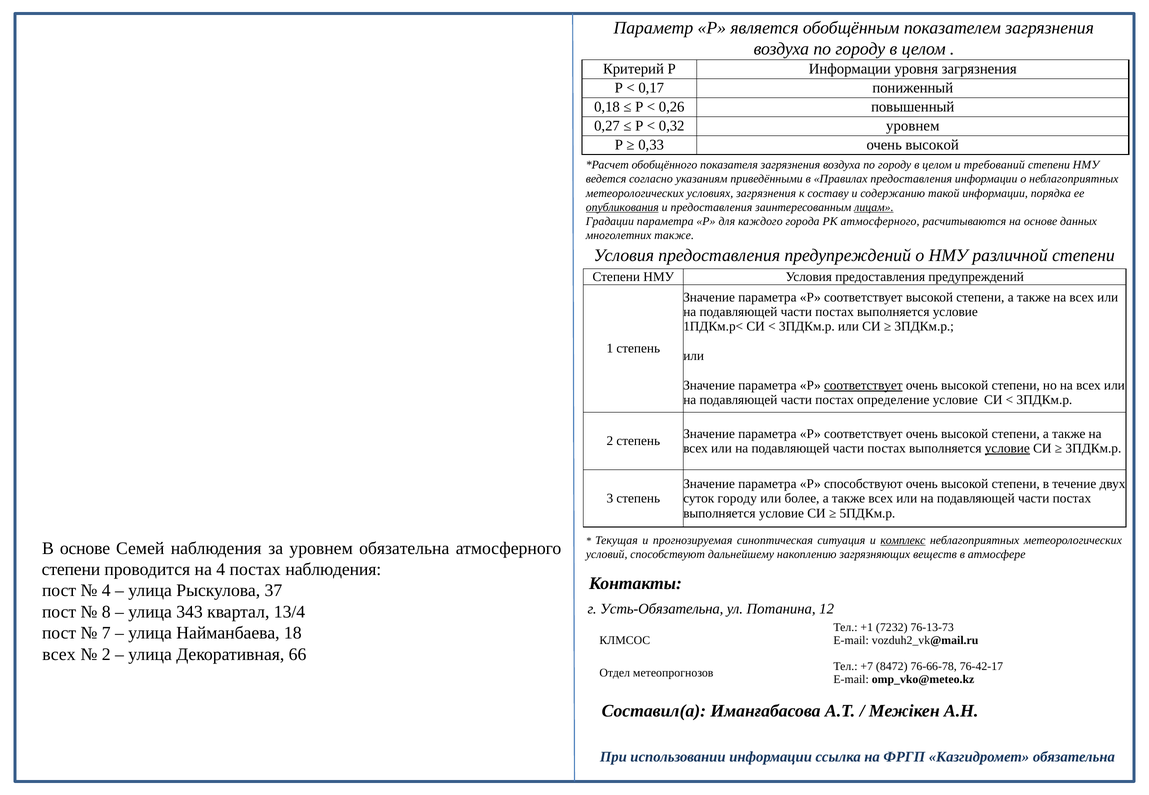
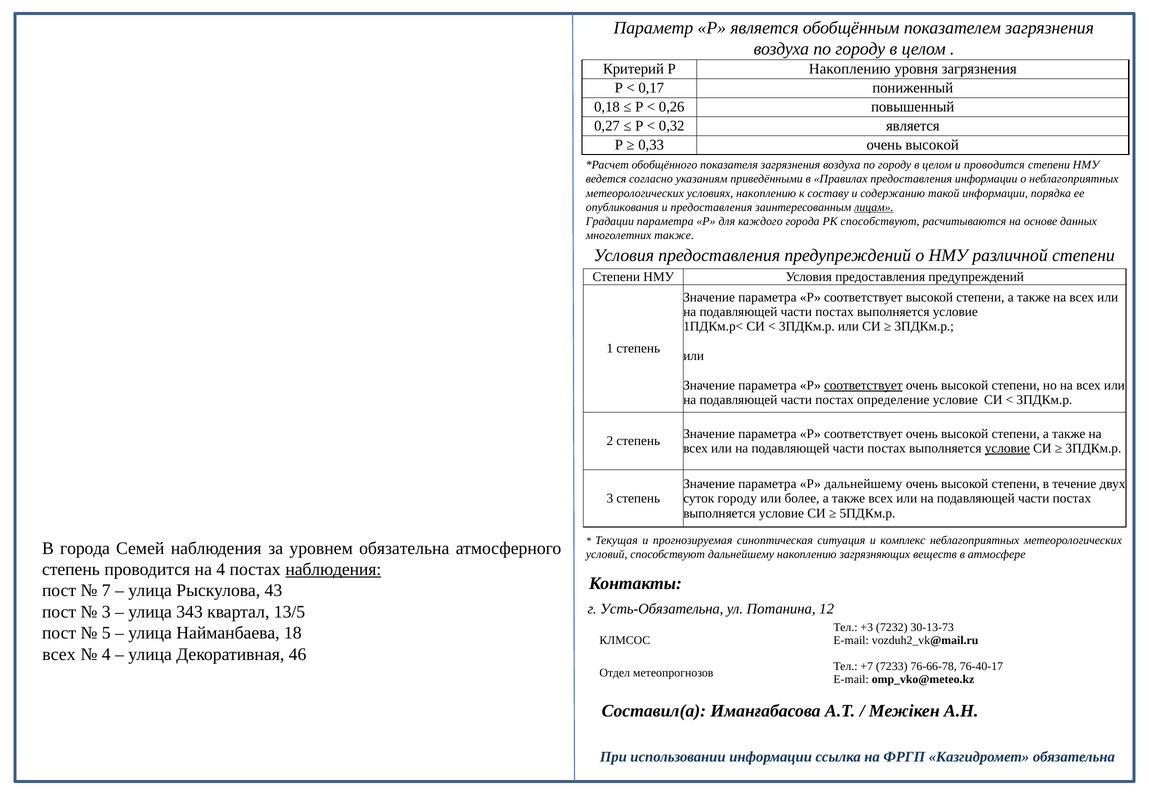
Р Информации: Информации -> Накоплению (850, 69)
0,32 уровнем: уровнем -> является (913, 126)
и требований: требований -> проводится (994, 165)
условиях загрязнения: загрязнения -> накоплению (766, 193)
опубликования underline: present -> none (622, 207)
РК атмосферного: атмосферного -> способствуют (880, 221)
Р способствуют: способствуют -> дальнейшему (863, 484)
комплекс underline: present -> none (903, 541)
В основе: основе -> города (85, 549)
степени: степени -> степень (71, 570)
наблюдения underline: none -> present (333, 570)
4: 4 -> 7 (106, 591)
37: 37 -> 43 (273, 591)
8: 8 -> 3 (106, 612)
13/4: 13/4 -> 13/5 (289, 612)
+1: +1 -> +3 (867, 628)
76-13-73: 76-13-73 -> 30-13-73 (932, 628)
7: 7 -> 5 (106, 633)
2: 2 -> 4 (106, 655)
66: 66 -> 46 (298, 655)
8472: 8472 -> 7233 (892, 667)
76-42-17: 76-42-17 -> 76-40-17 (981, 667)
